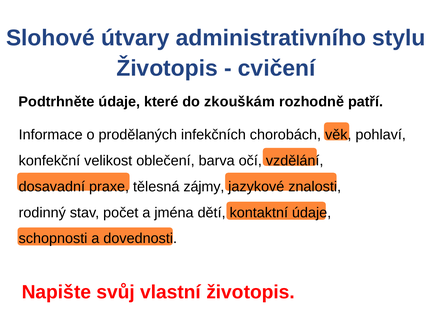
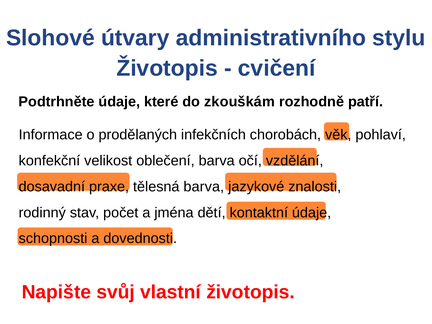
tělesná zájmy: zájmy -> barva (204, 187)
